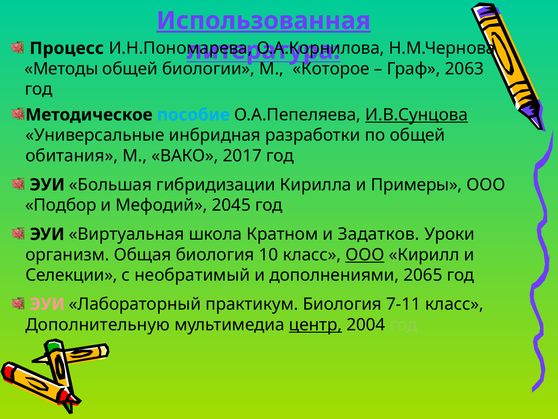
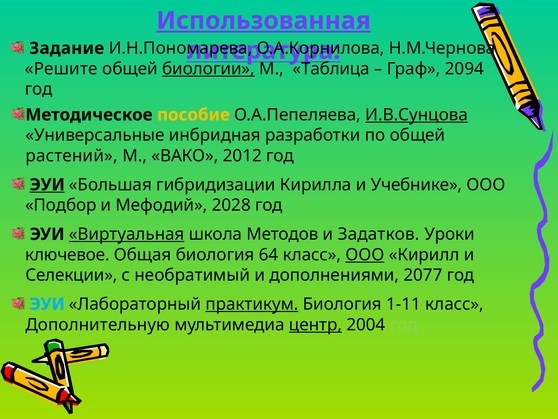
Процесс: Процесс -> Задание (67, 48)
Методы: Методы -> Решите (61, 69)
биологии underline: none -> present (208, 69)
Которое: Которое -> Таблица (331, 69)
2063: 2063 -> 2094 (464, 69)
пособие colour: light blue -> yellow (193, 115)
обитания: обитания -> растений (72, 156)
2017: 2017 -> 2012 (242, 156)
ЭУИ underline: none -> present (47, 185)
Примеры: Примеры -> Учебнике (417, 185)
2045: 2045 -> 2028 (231, 205)
Виртуальная underline: none -> present (127, 234)
Кратном: Кратном -> Методов (282, 234)
организм: организм -> ключевое (67, 254)
10: 10 -> 64 (269, 254)
2065: 2065 -> 2077 (423, 275)
ЭУИ colour: pink -> light blue (47, 304)
практикум underline: none -> present (252, 304)
7-11: 7-11 -> 1-11 (404, 304)
